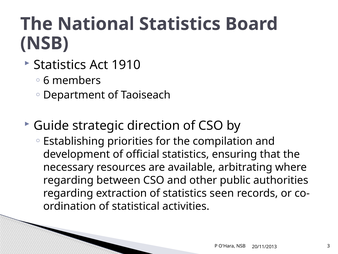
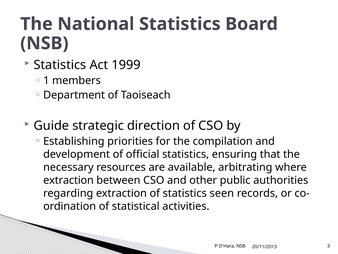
1910: 1910 -> 1999 (126, 65)
6: 6 -> 1 (46, 80)
regarding: regarding -> extraction (68, 180)
